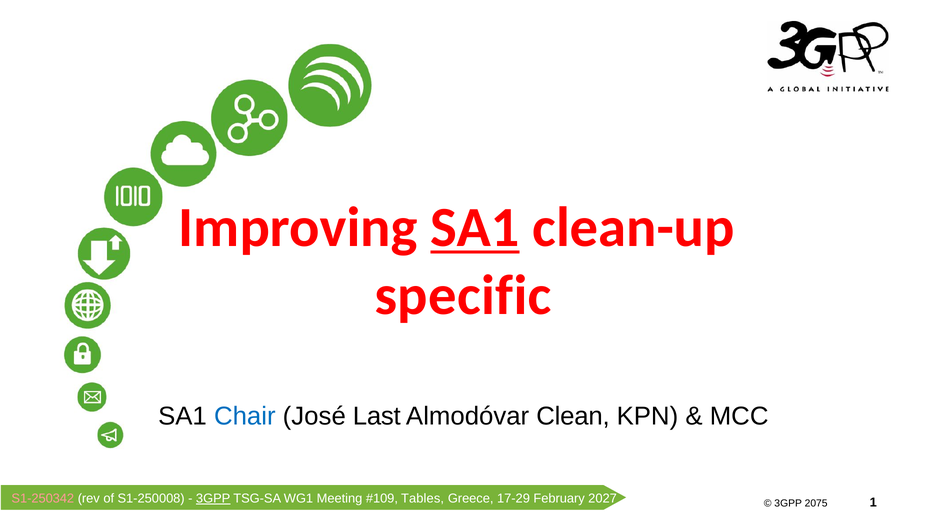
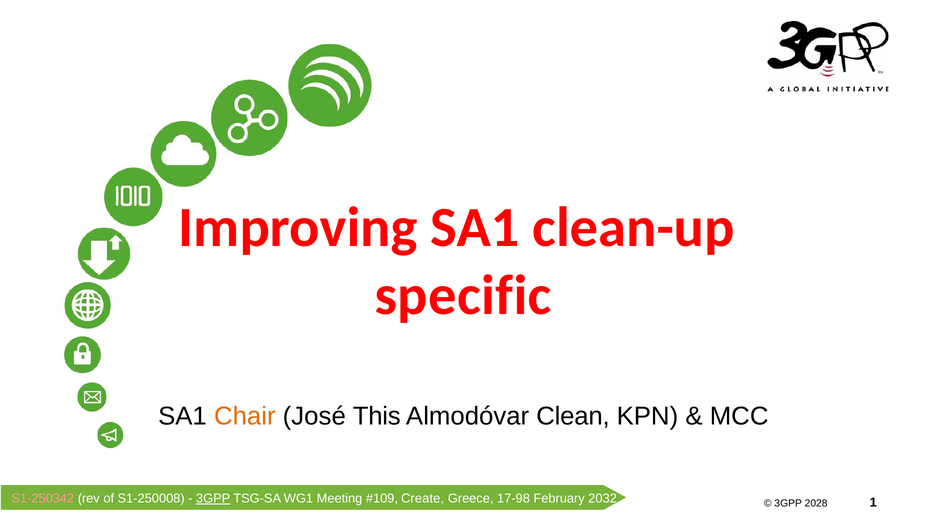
SA1 underline: present -> none (475, 227)
Chair colour: blue -> orange (245, 416)
Last: Last -> This (377, 416)
Tables: Tables -> Create (423, 498)
17-29: 17-29 -> 17-98 (513, 498)
2027: 2027 -> 2032 (603, 498)
2075: 2075 -> 2028 (816, 503)
